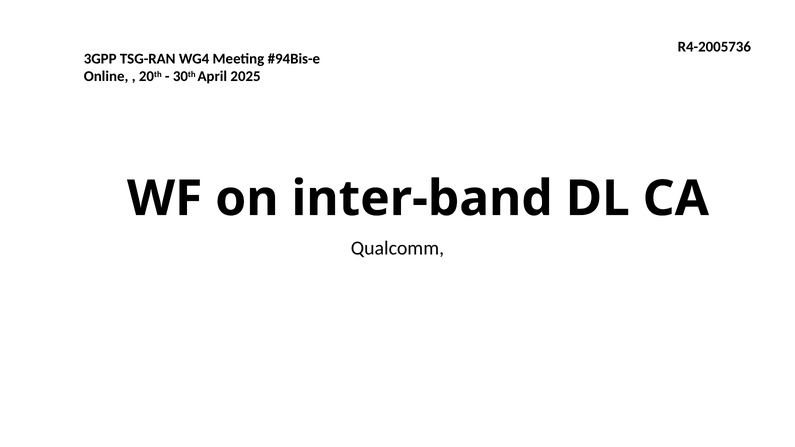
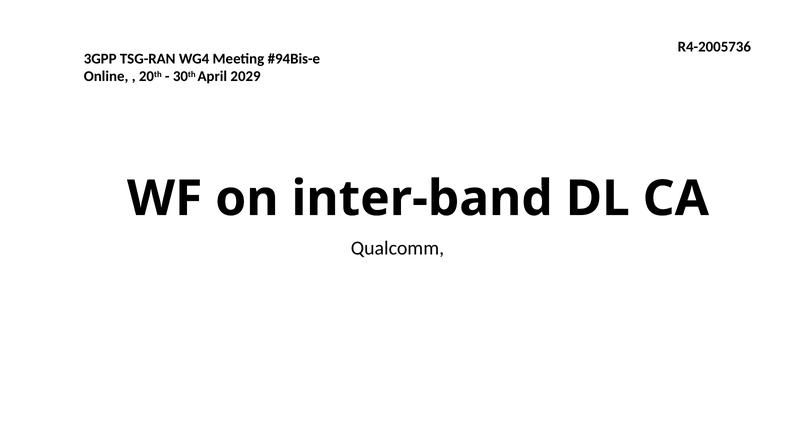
2025: 2025 -> 2029 (246, 77)
